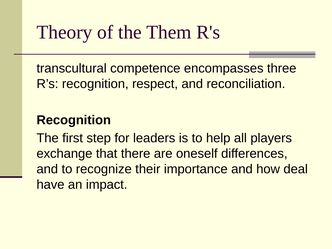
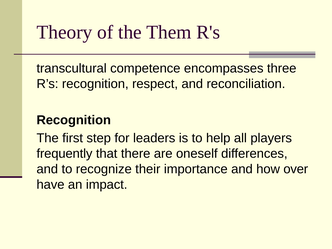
exchange: exchange -> frequently (64, 154)
deal: deal -> over (296, 169)
